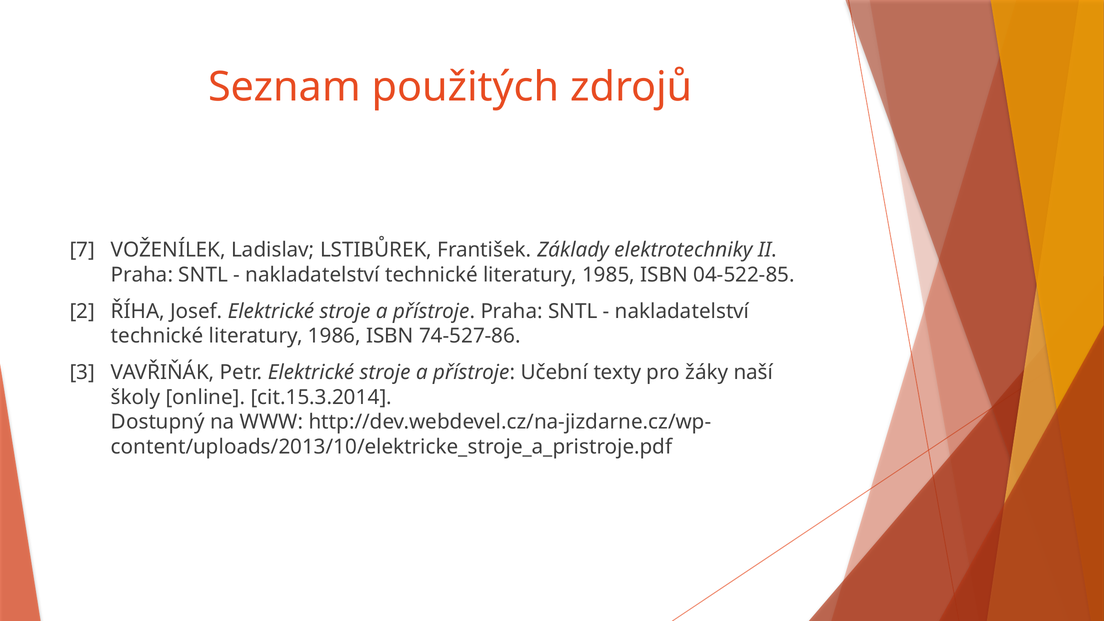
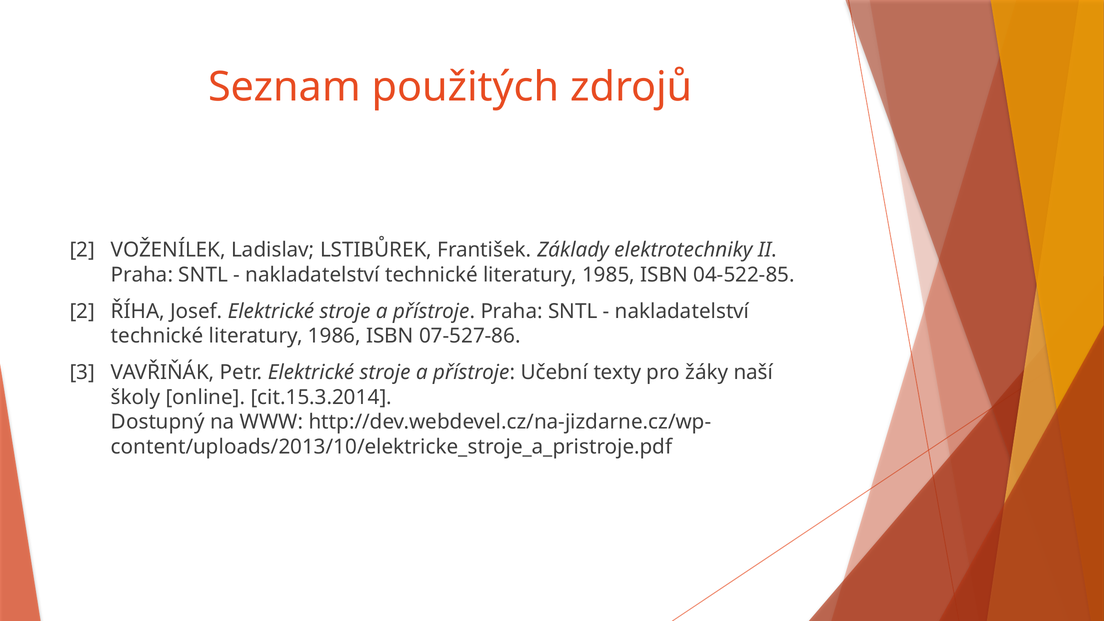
7: 7 -> 2 (82, 250)
74-527-86: 74-527-86 -> 07-527-86 (470, 336)
